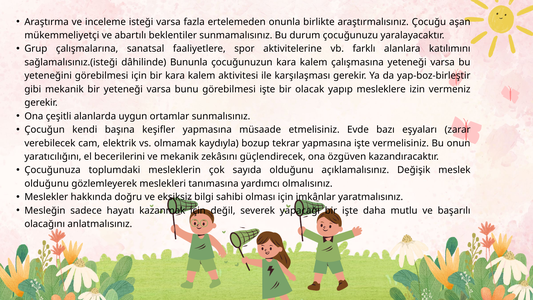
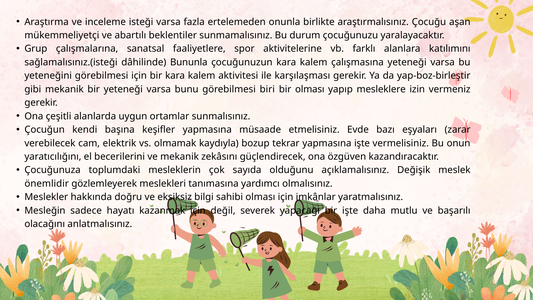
görebilmesi işte: işte -> biri (267, 89)
bir olacak: olacak -> olması (310, 89)
olduğunu: olduğunu -> önemlidir (47, 184)
